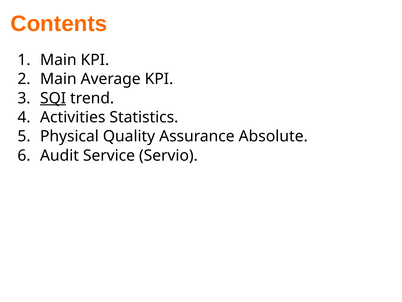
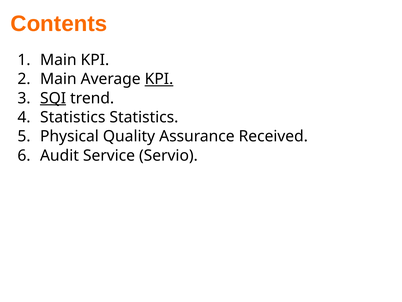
KPI underline: none -> present (159, 79)
Activities: Activities -> Statistics (73, 117)
Absolute: Absolute -> Received (273, 136)
